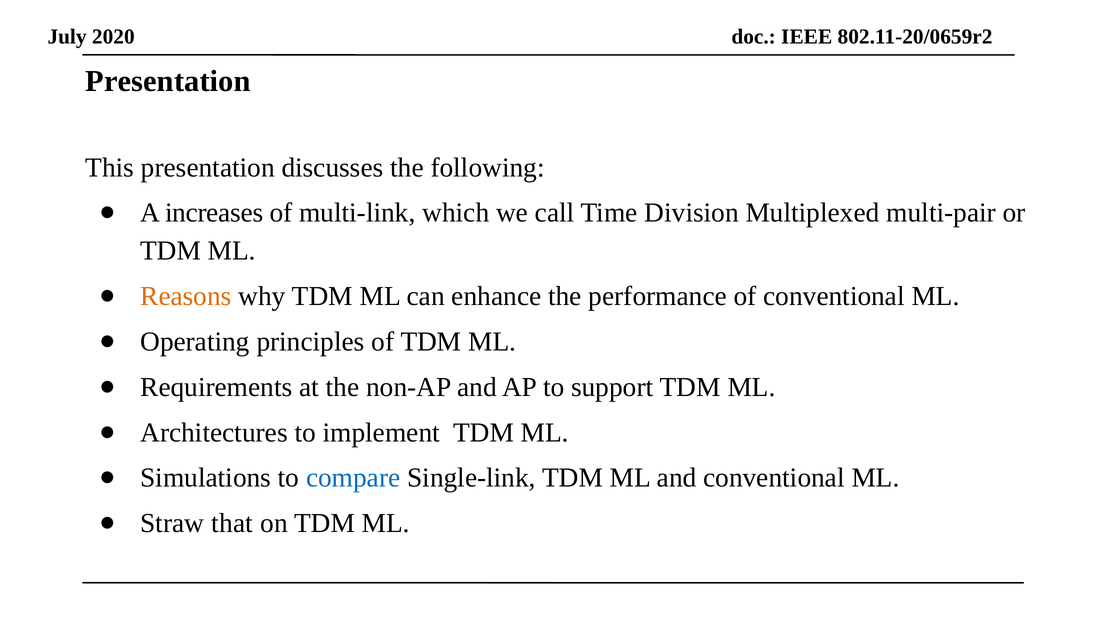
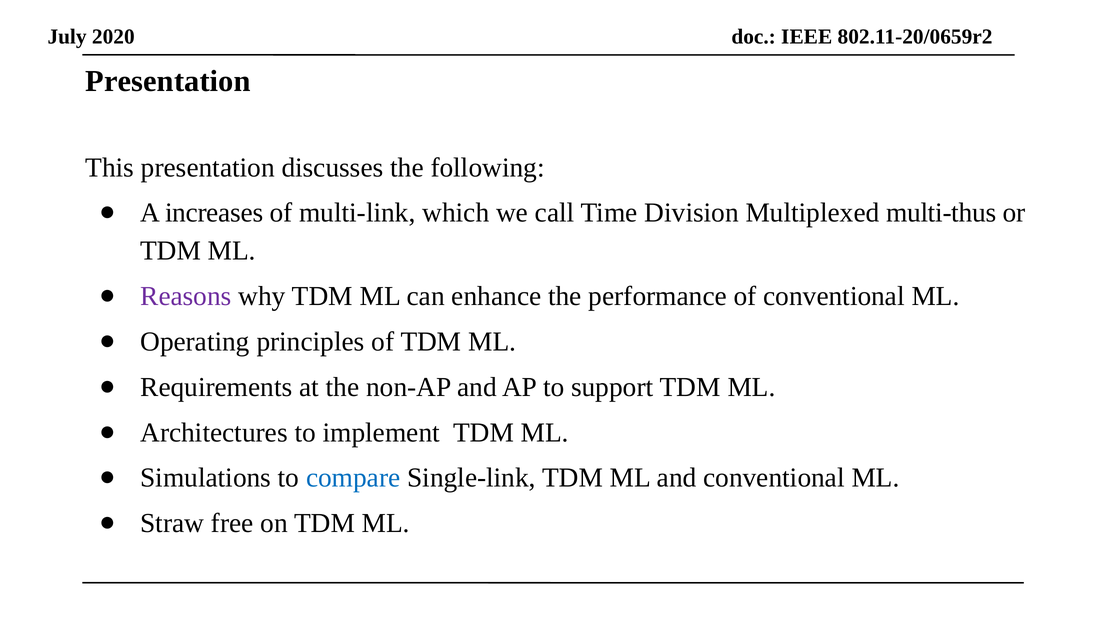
multi-pair: multi-pair -> multi-thus (941, 213)
Reasons colour: orange -> purple (186, 296)
that: that -> free (232, 523)
